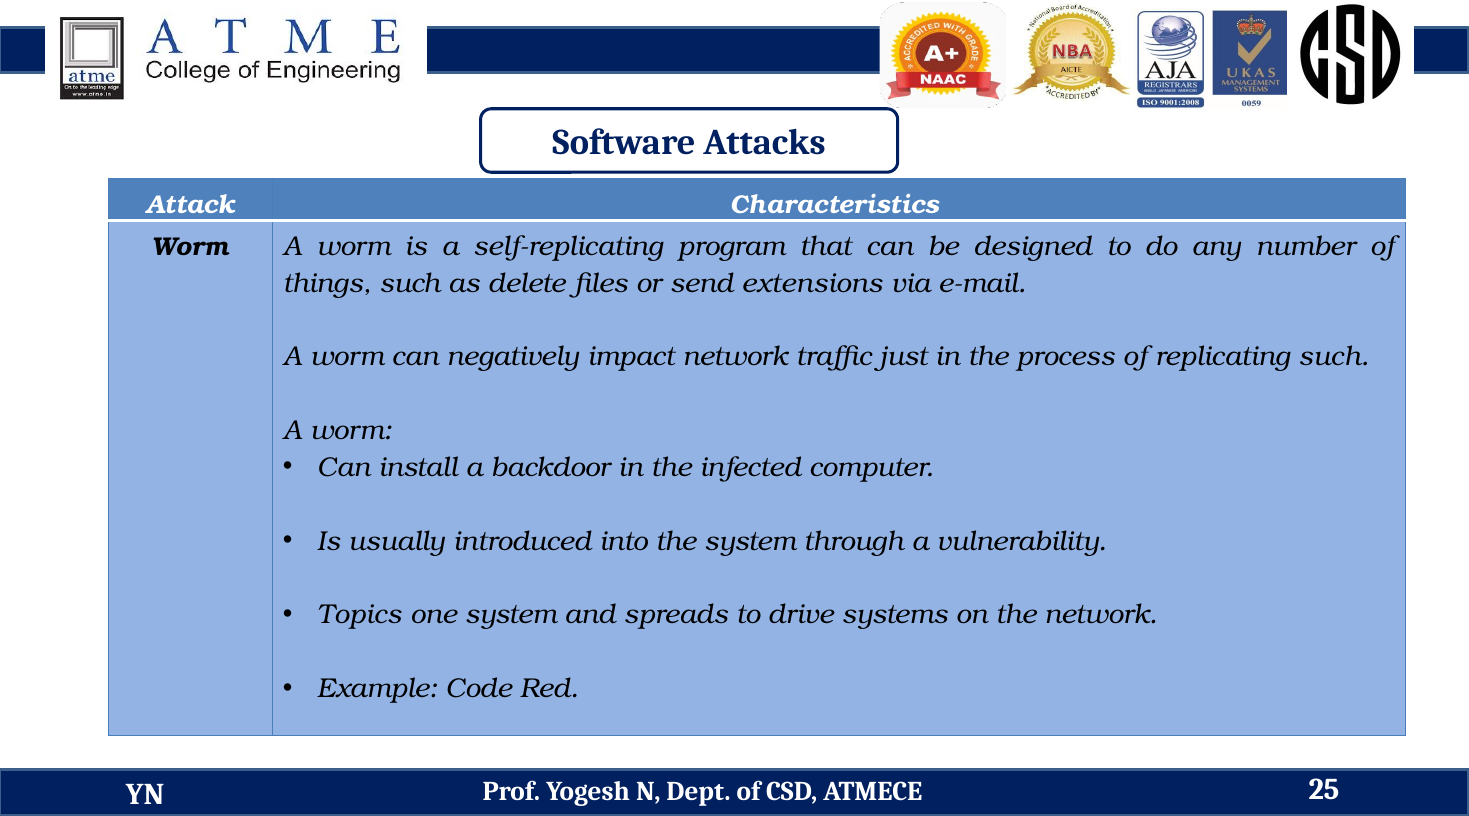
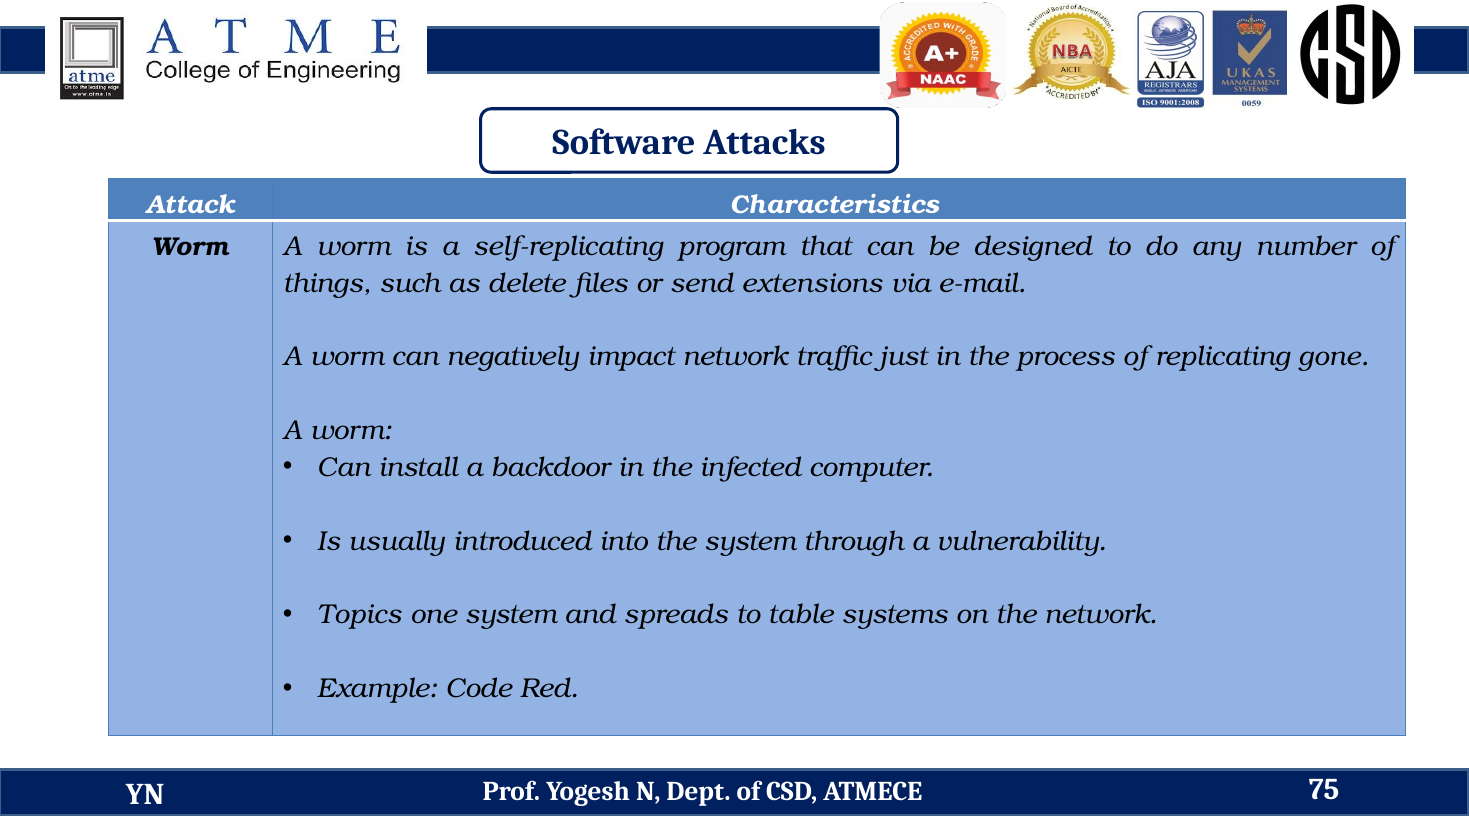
replicating such: such -> gone (1334, 357)
drive: drive -> table (801, 615)
25: 25 -> 75 (1324, 790)
